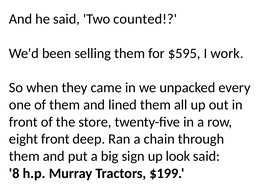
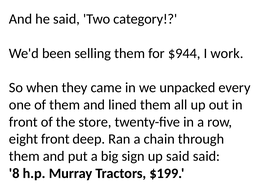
counted: counted -> category (145, 19)
$595: $595 -> $944 (184, 53)
up look: look -> said (178, 156)
